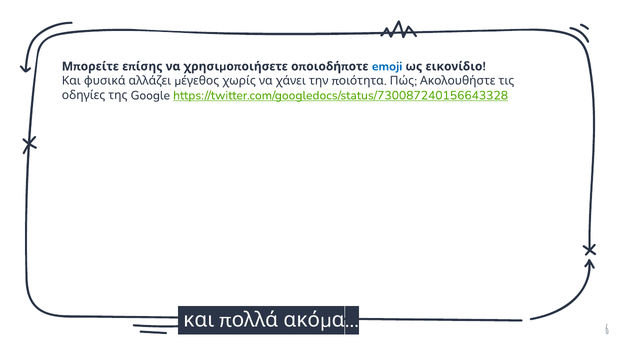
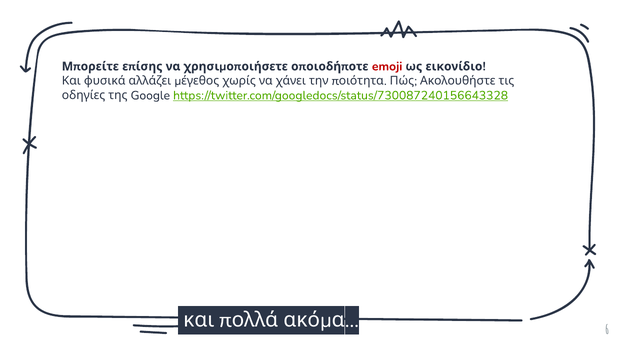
emoji colour: blue -> red (387, 66)
